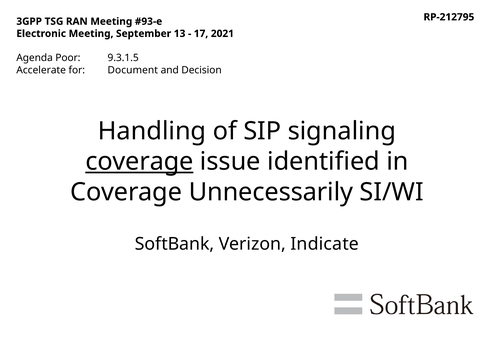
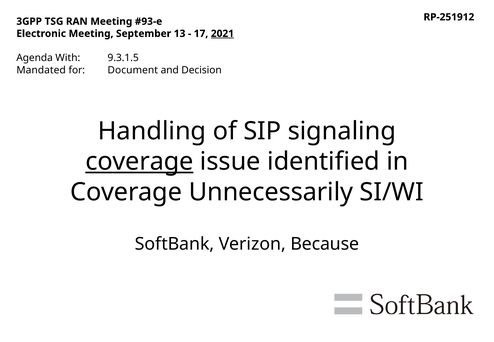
RP-212795: RP-212795 -> RP-251912 (449, 17)
2021 underline: none -> present (222, 34)
Poor: Poor -> With (68, 58)
Accelerate: Accelerate -> Mandated (41, 70)
Indicate: Indicate -> Because (325, 244)
